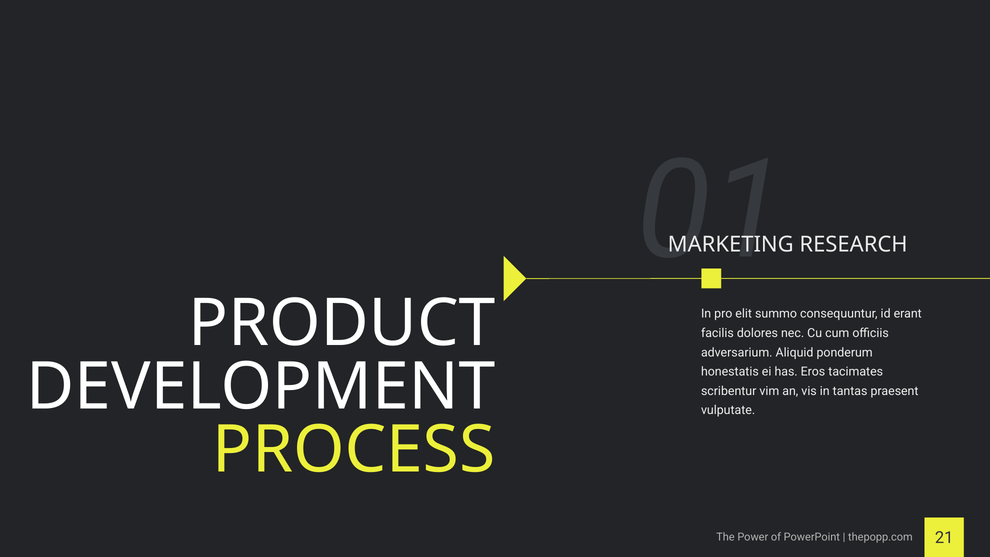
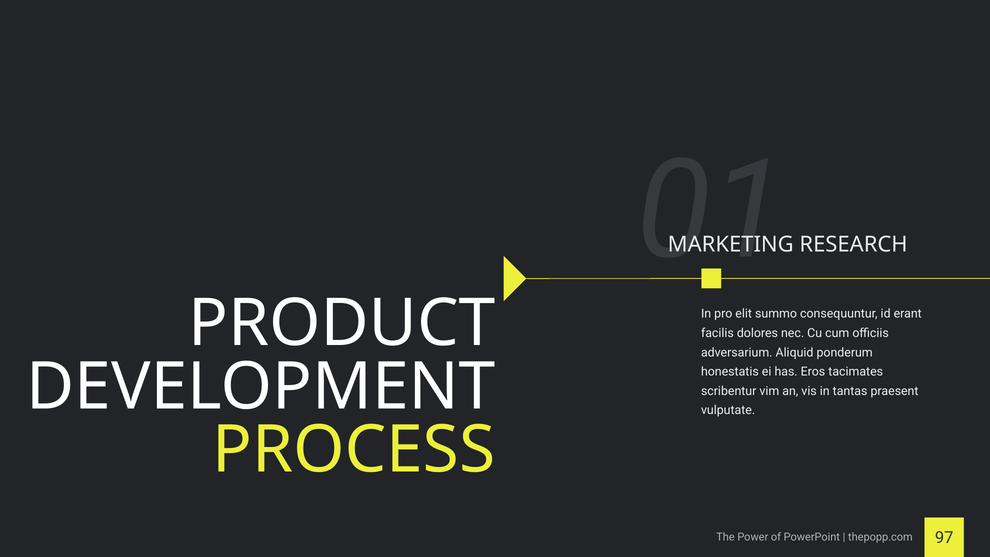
21: 21 -> 97 (944, 537)
